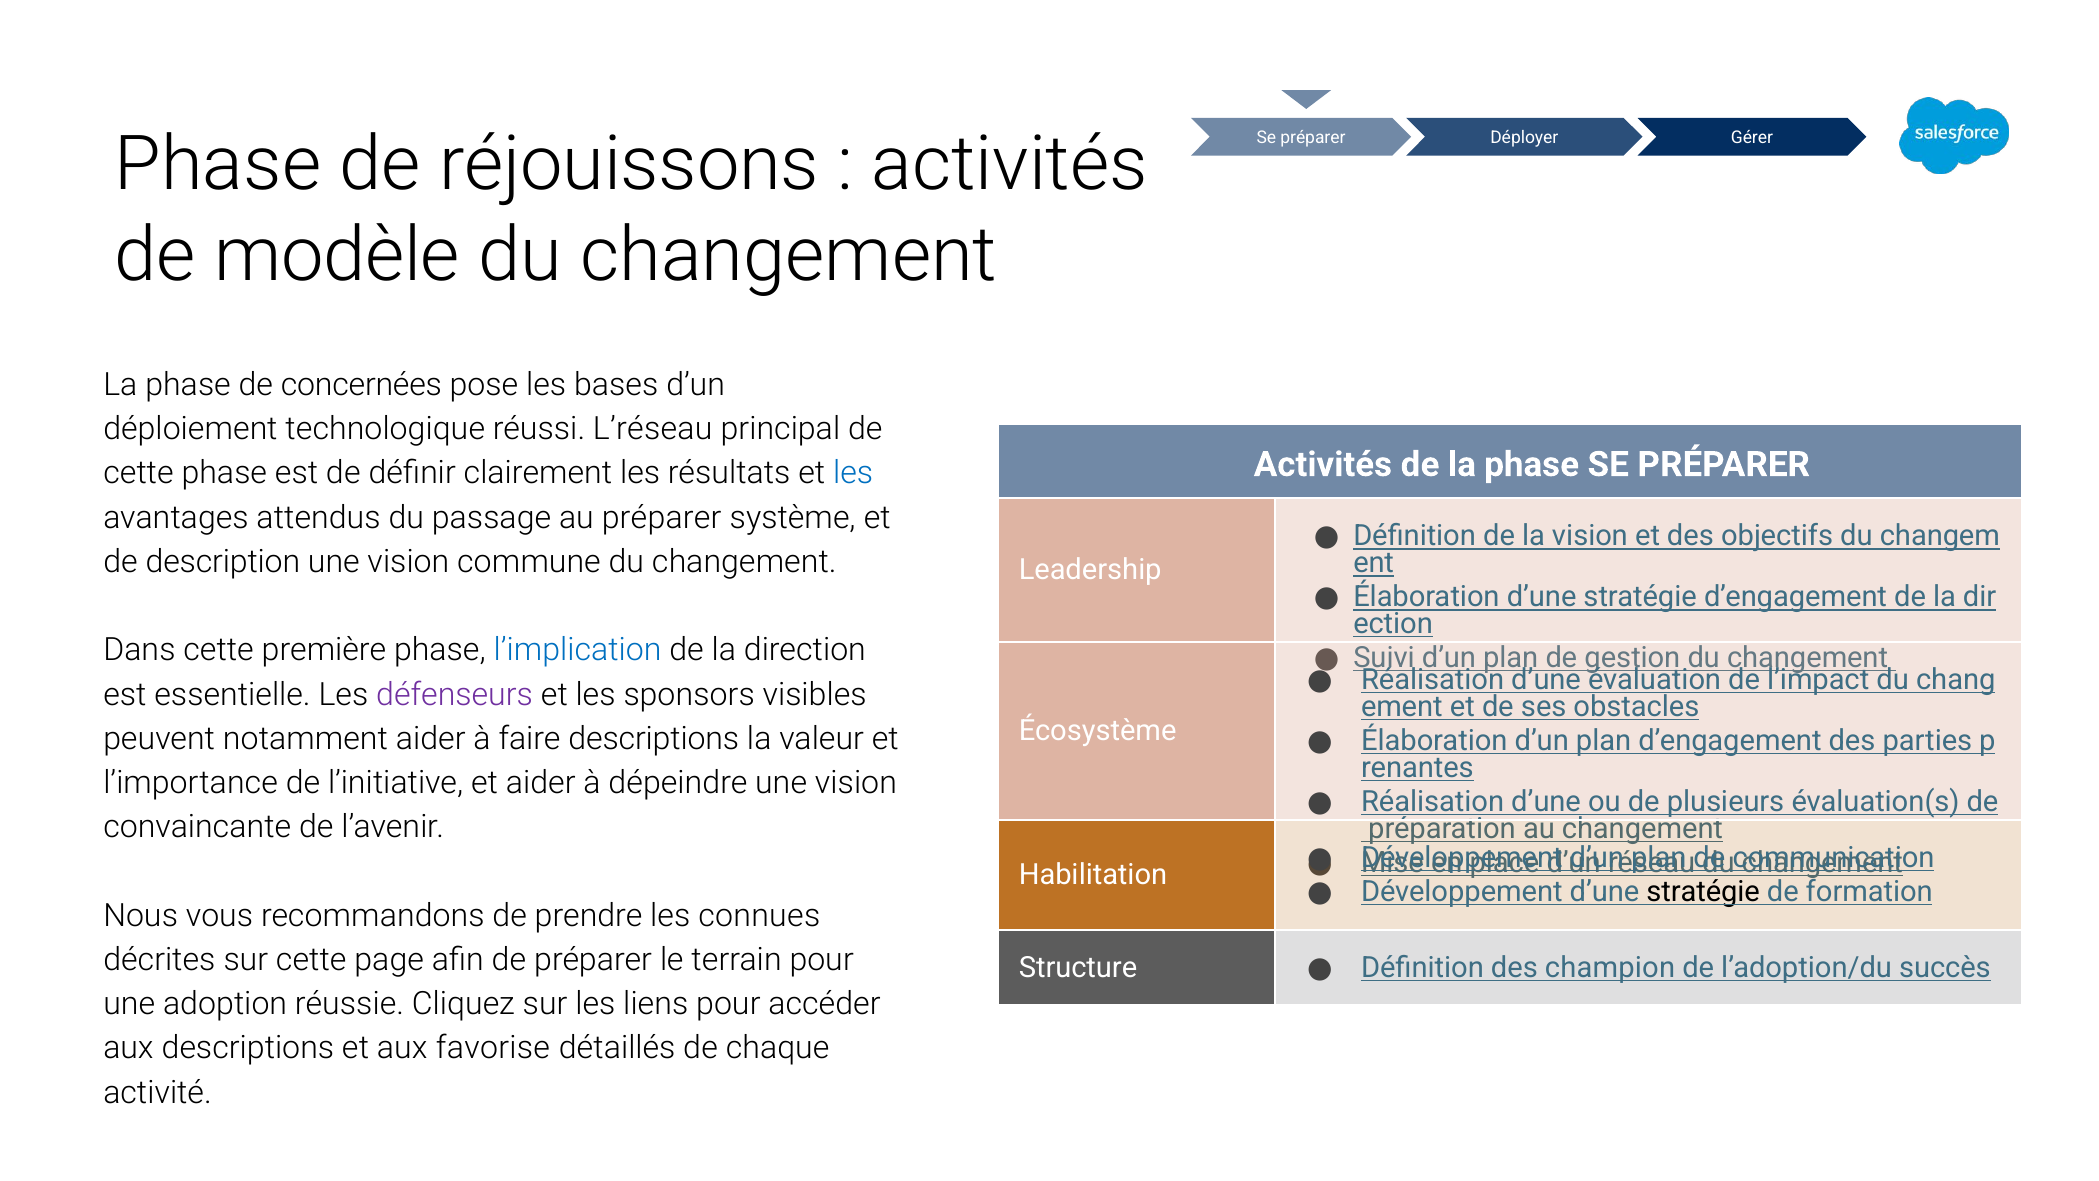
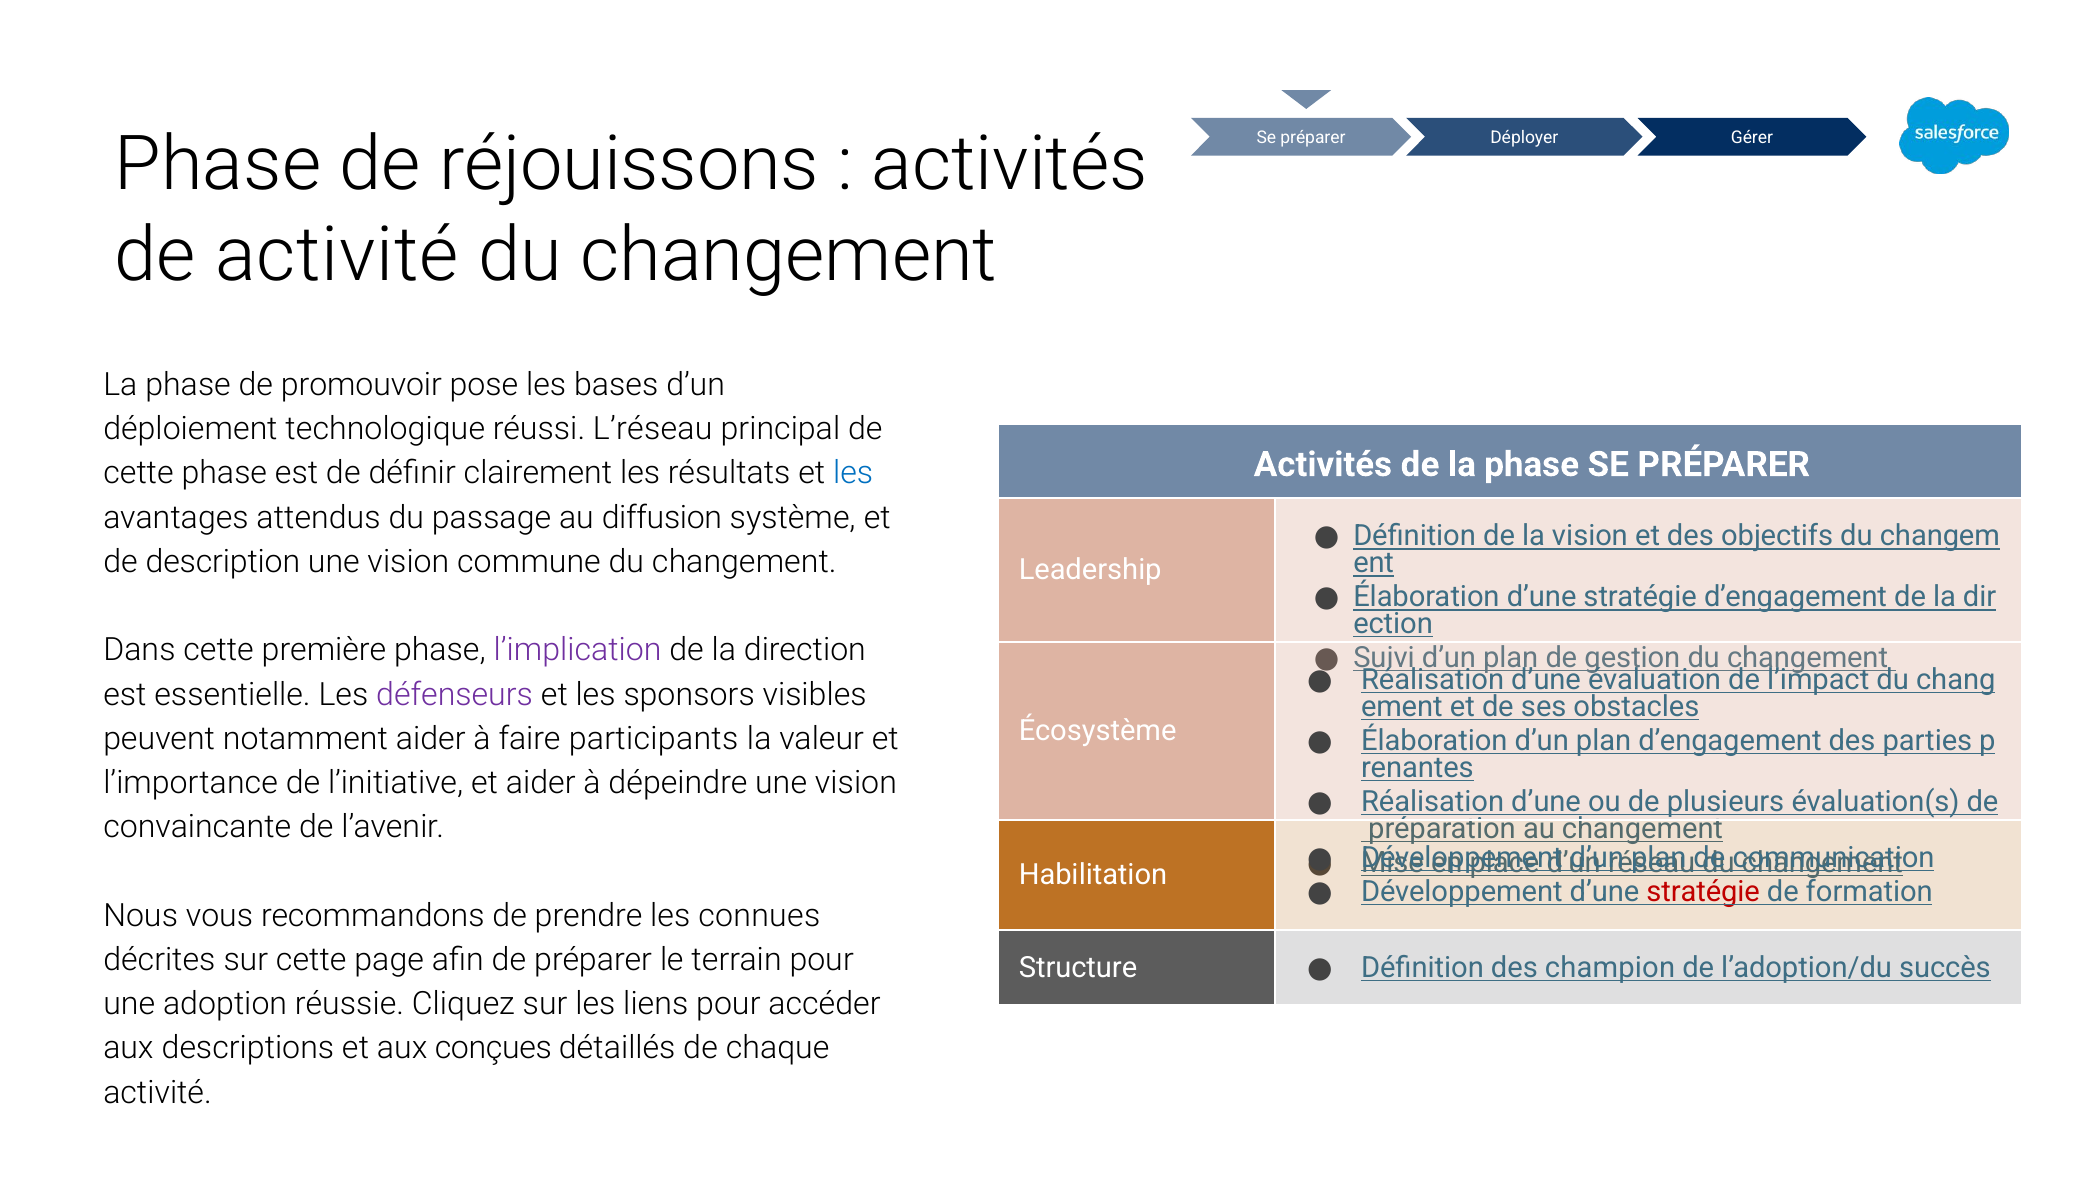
de modèle: modèle -> activité (337, 256)
concernées: concernées -> promouvoir (361, 385)
au préparer: préparer -> diffusion (662, 517)
l’implication colour: blue -> purple (578, 650)
faire descriptions: descriptions -> participants (654, 739)
stratégie colour: black -> red (1703, 892)
favorise: favorise -> conçues (493, 1048)
